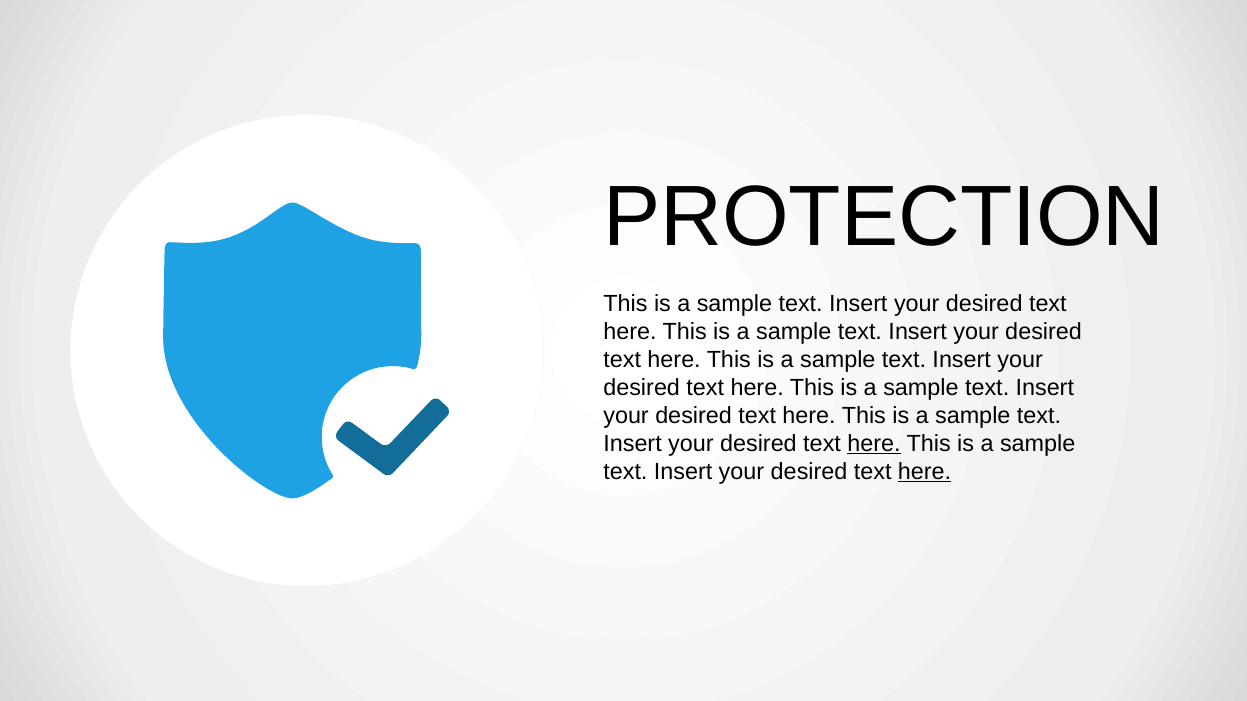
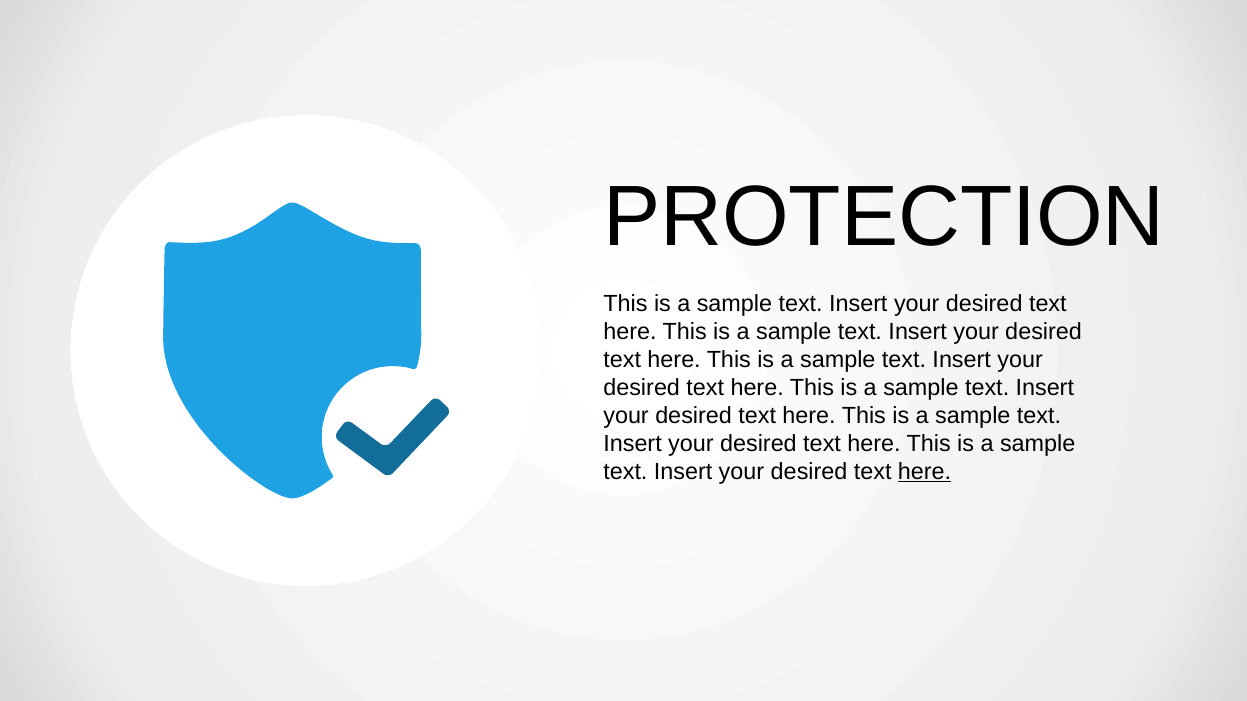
here underline: present -> none (874, 444)
